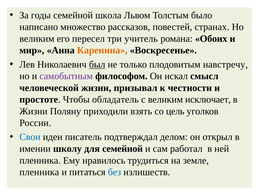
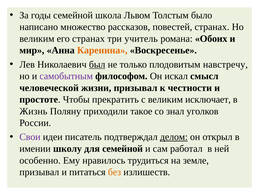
его пересел: пересел -> странах (88, 39)
обладатель: обладатель -> прекратить (115, 99)
Жизни: Жизни -> Жизнь (33, 111)
взять: взять -> такое (141, 111)
цель: цель -> знал (175, 111)
Свои colour: blue -> purple (30, 136)
делом underline: none -> present (174, 136)
пленника: пленника -> особенно (40, 160)
пленника: пленника -> призывал (39, 171)
без colour: blue -> orange (114, 171)
